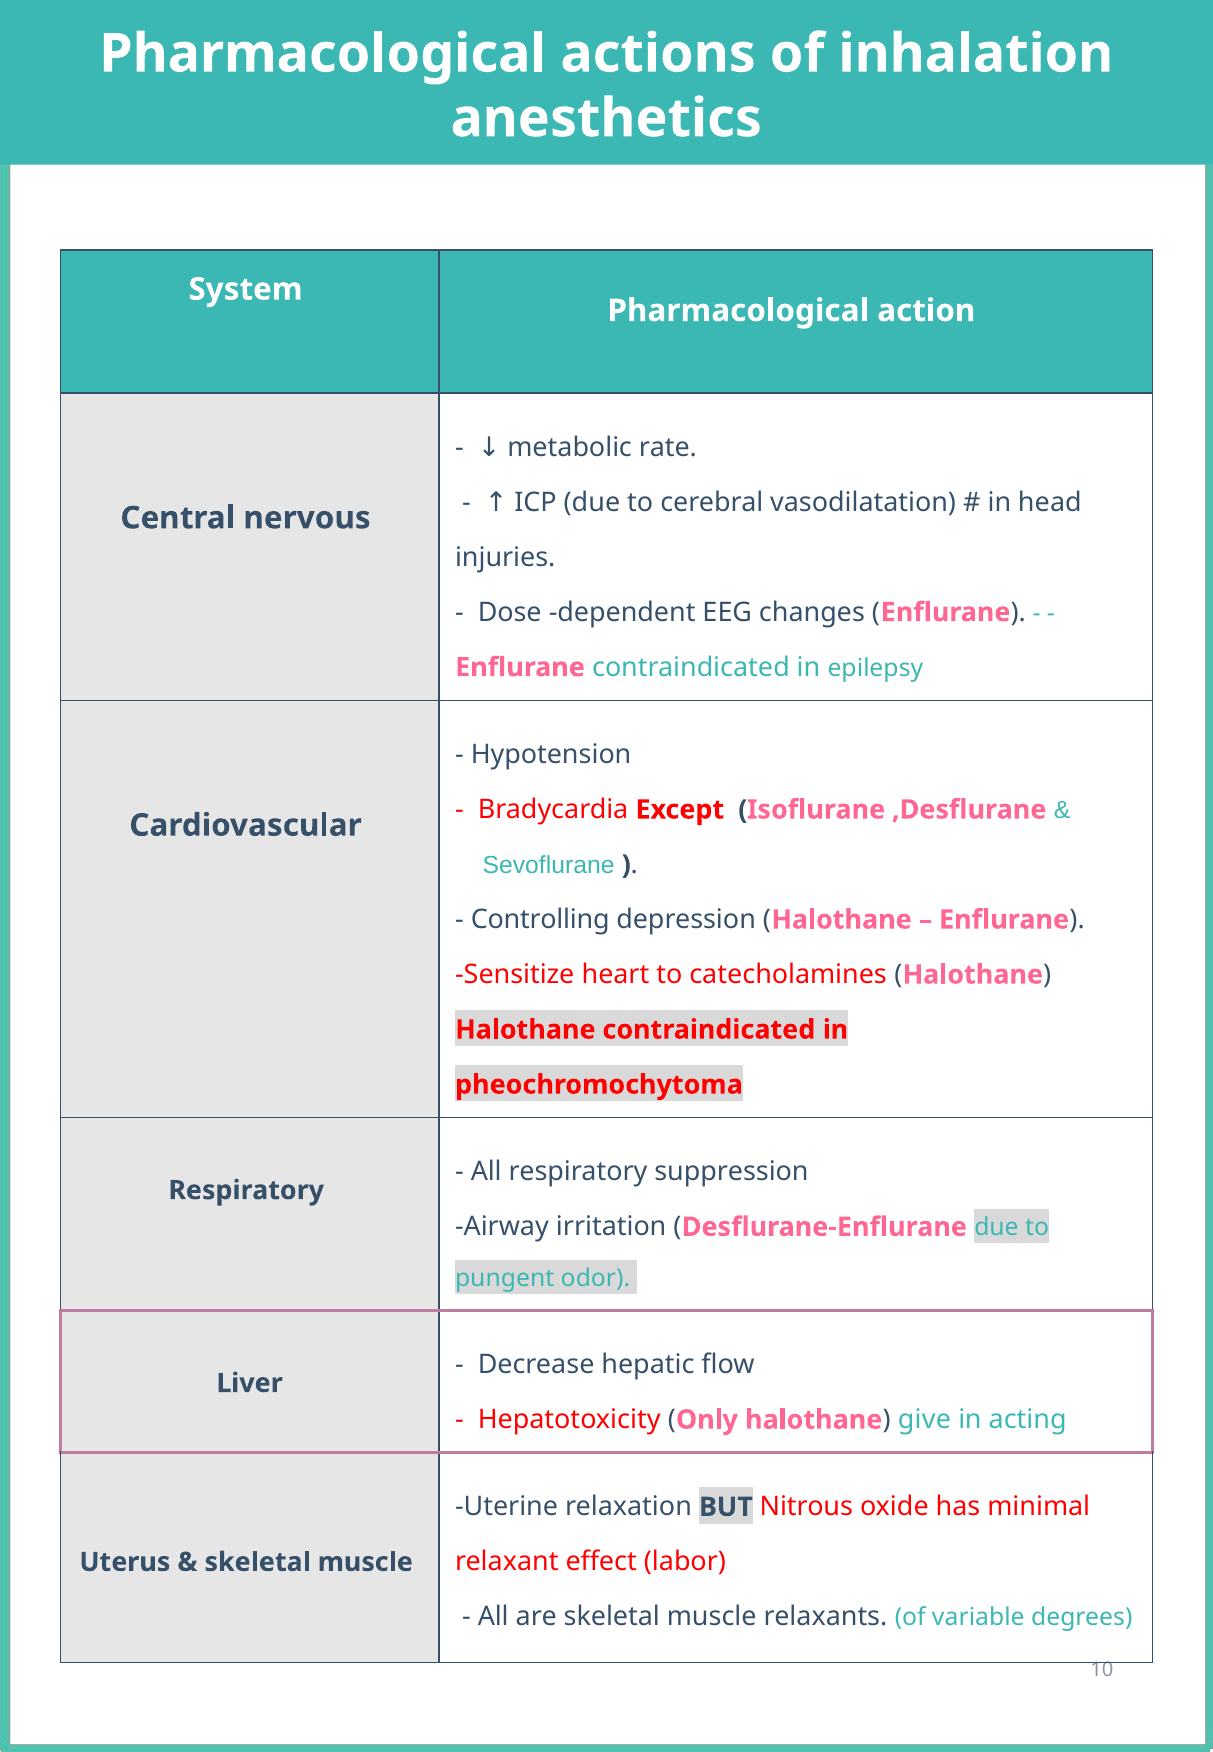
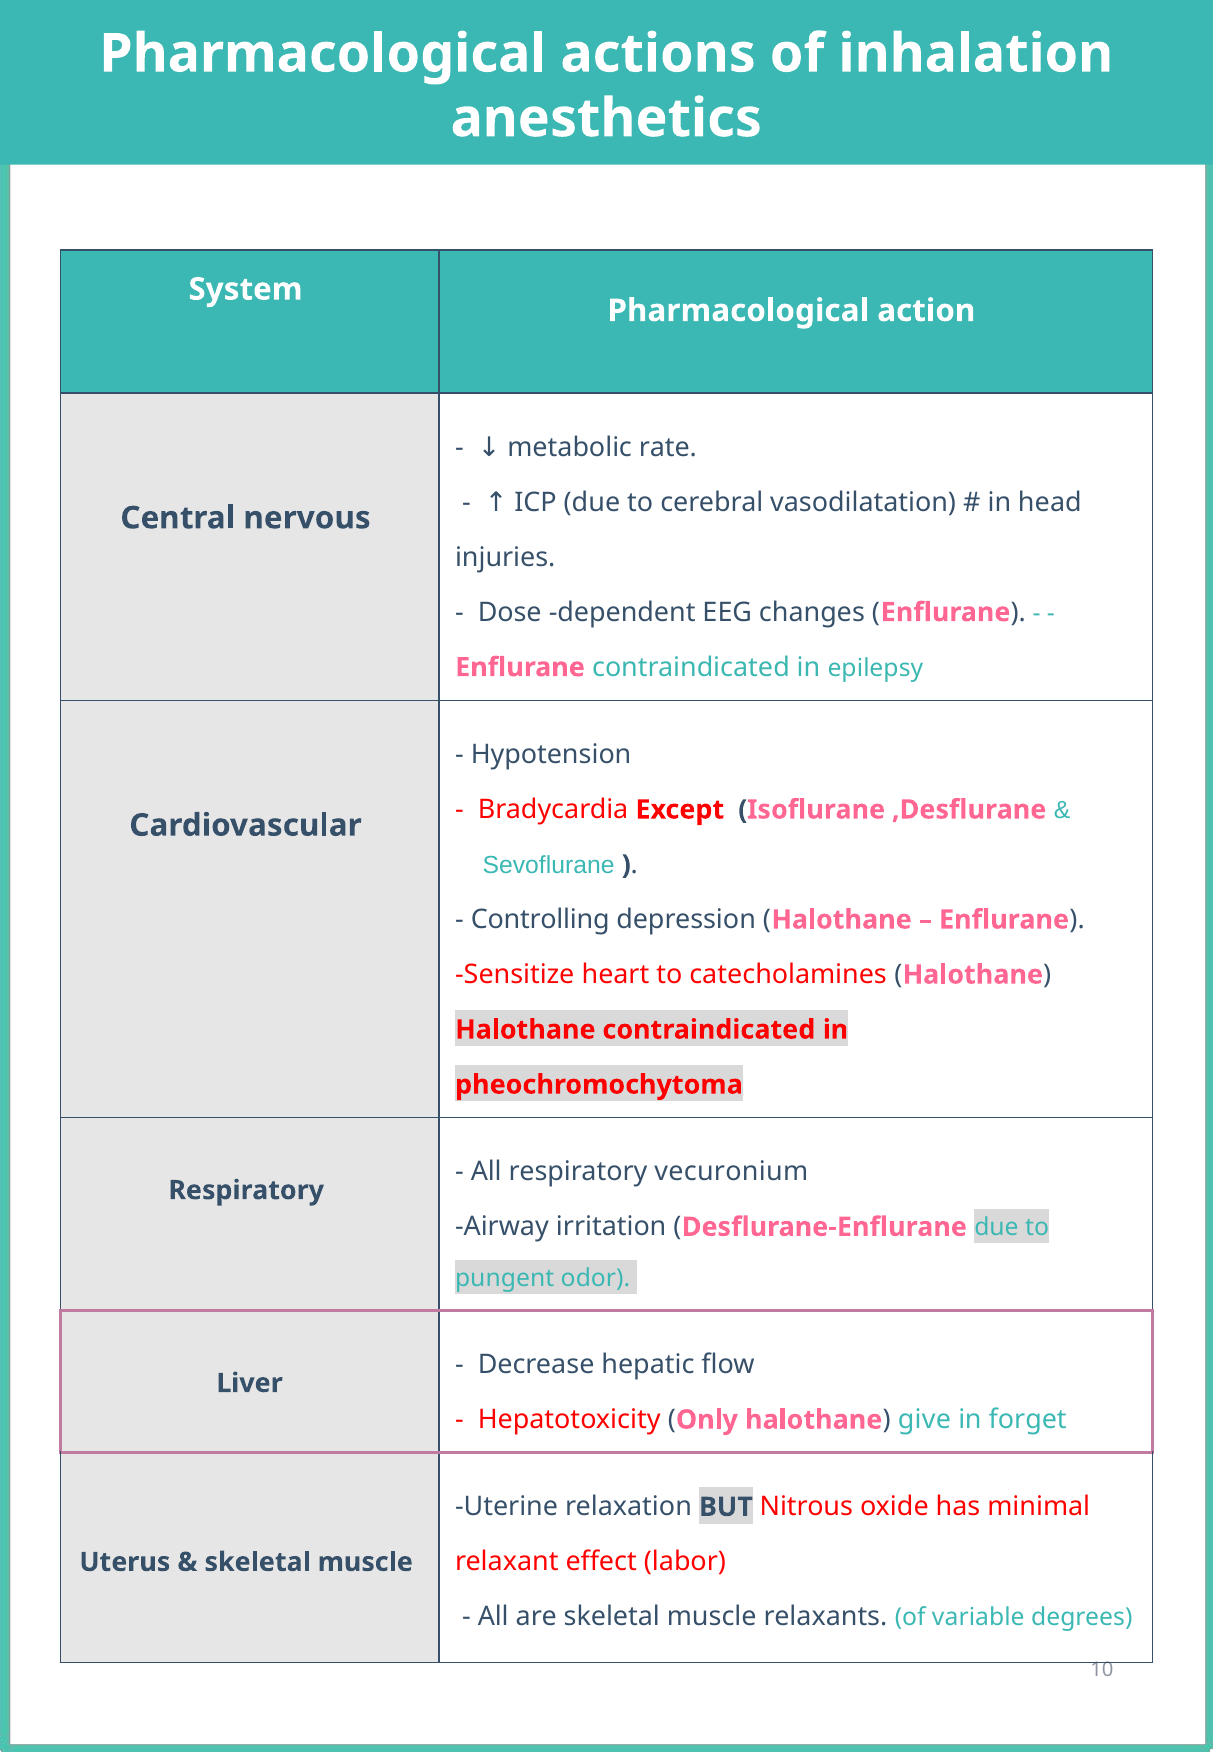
suppression: suppression -> vecuronium (731, 1172)
acting: acting -> forget (1028, 1420)
